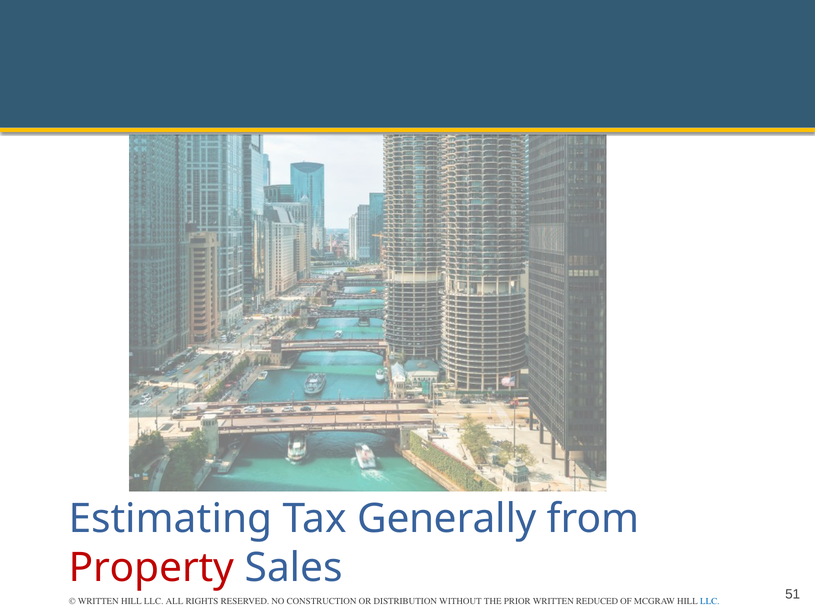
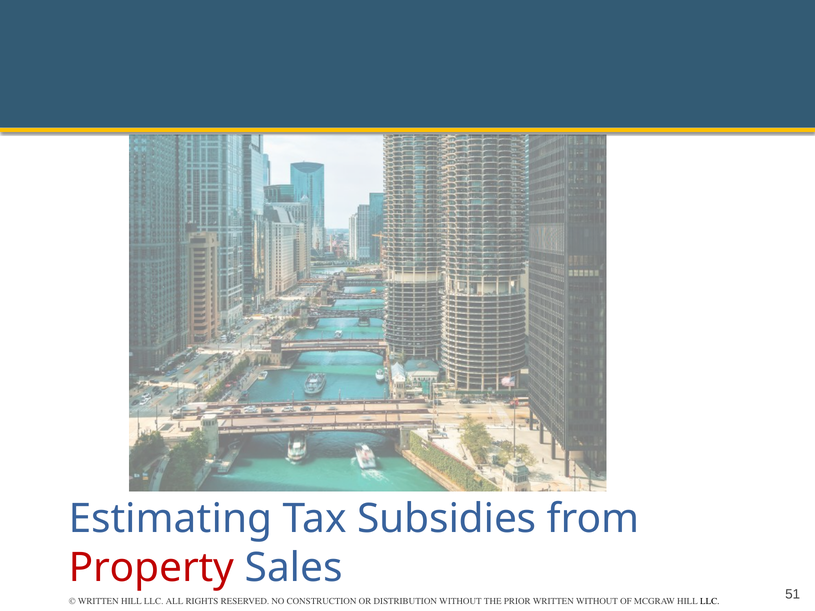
Generally: Generally -> Subsidies (447, 519)
WRITTEN REDUCED: REDUCED -> WITHOUT (597, 601)
LLC colour: blue -> black (710, 601)
